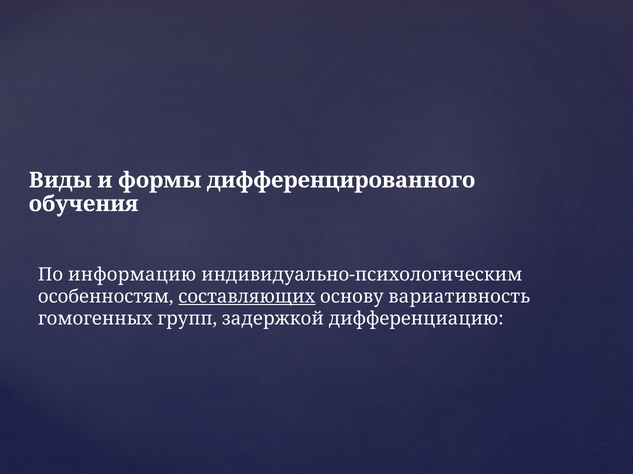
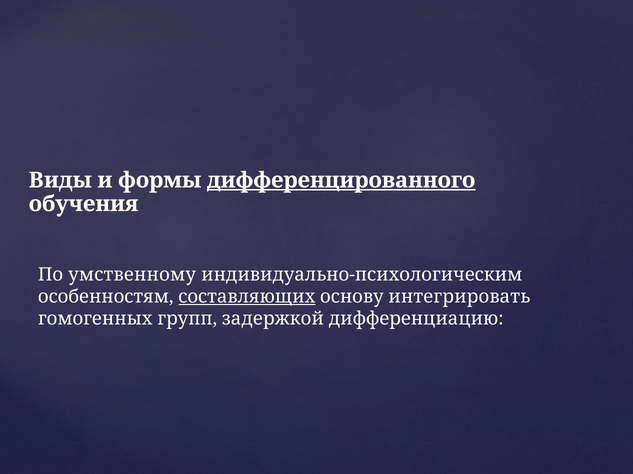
дифференцированного underline: none -> present (341, 180)
информацию: информацию -> умственному (132, 275)
вариативность: вариативность -> интегрировать (459, 297)
